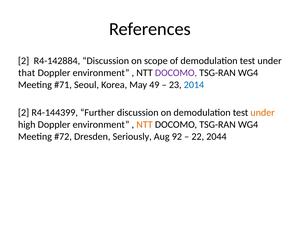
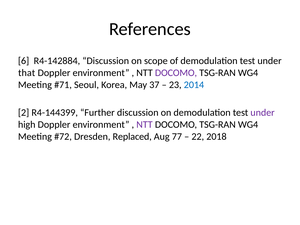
2: 2 -> 6 (24, 61)
49: 49 -> 37 (154, 85)
under colour: orange -> purple (263, 113)
NTT colour: orange -> purple (145, 125)
Seriously: Seriously -> Replaced (132, 137)
92: 92 -> 77 (177, 137)
2044: 2044 -> 2018 (216, 137)
